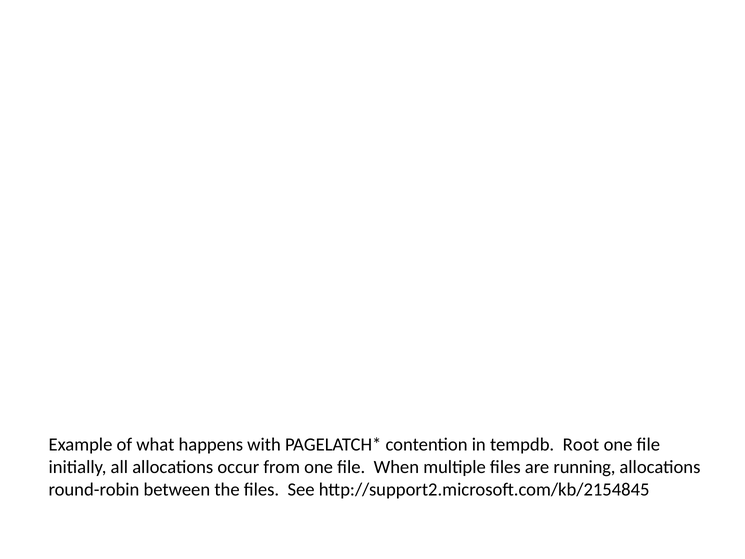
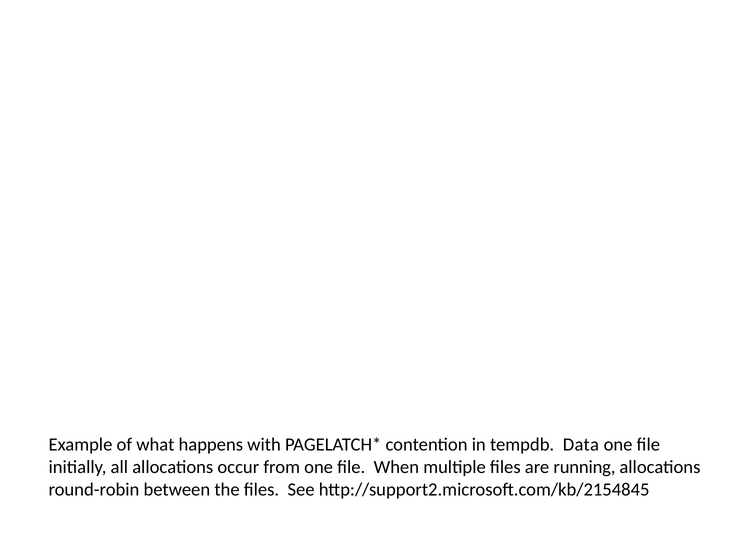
Root: Root -> Data (581, 444)
